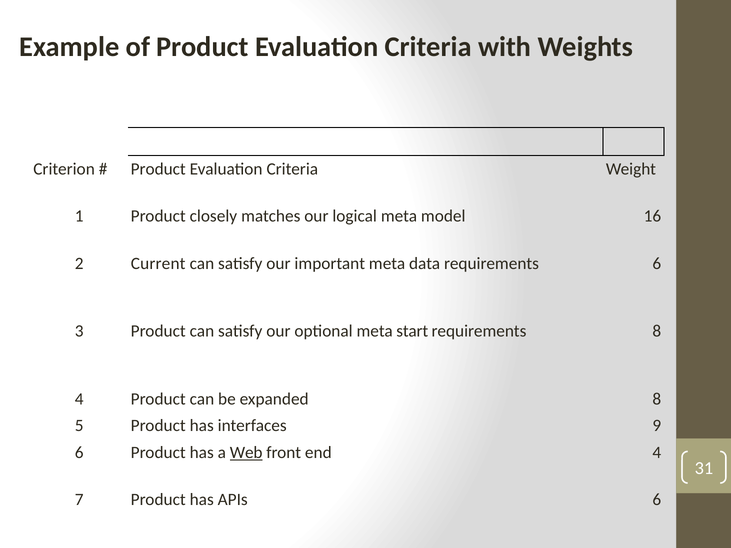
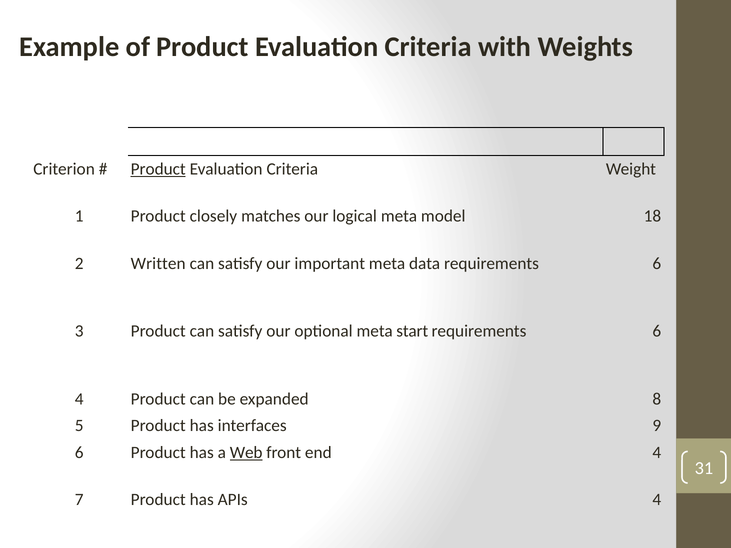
Product underline: none -> present (158, 169)
16: 16 -> 18 (652, 216)
Current: Current -> Written (158, 263)
8: 8 -> 6 (657, 331)
APIs 6: 6 -> 4 (657, 500)
